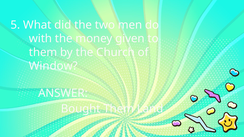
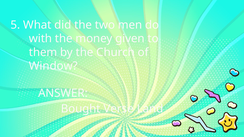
Bought Them: Them -> Verse (119, 109)
